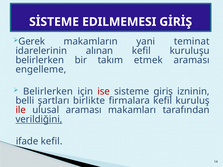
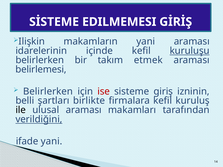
Gerek: Gerek -> Ilişkin (32, 42)
yani teminat: teminat -> araması (192, 42)
alınan: alınan -> içinde (99, 51)
kuruluşu underline: none -> present (190, 51)
engelleme: engelleme -> belirlemesi (41, 70)
ile colour: red -> black (21, 110)
ifade kefil: kefil -> yani (52, 141)
